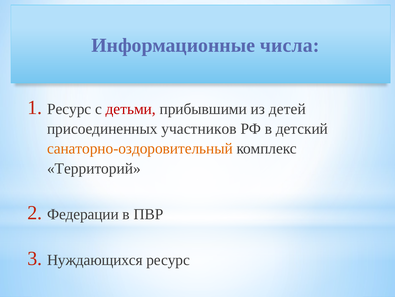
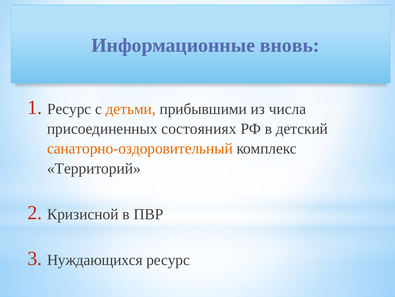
числа: числа -> вновь (290, 45)
детьми colour: red -> orange (131, 109)
детей: детей -> числа (287, 109)
участников: участников -> состояниях (199, 129)
Федерации: Федерации -> Кризисной (83, 214)
